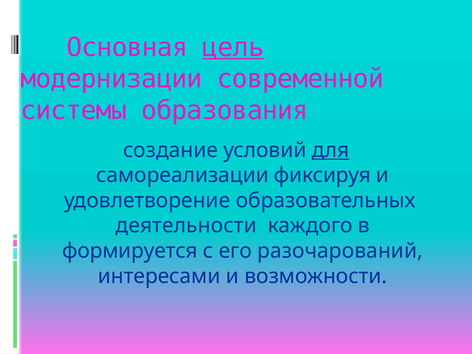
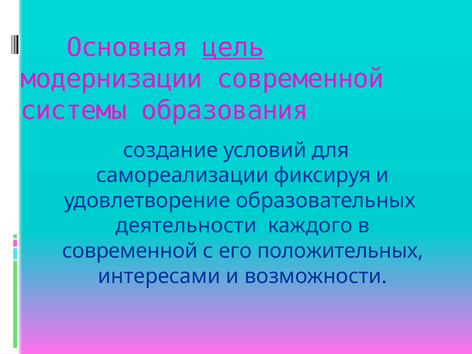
для underline: present -> none (331, 150)
формируется: формируется -> современной (130, 251)
разочарований: разочарований -> положительных (340, 251)
